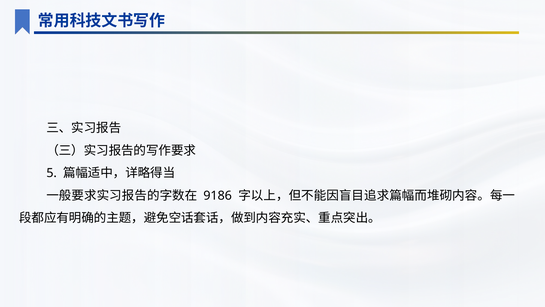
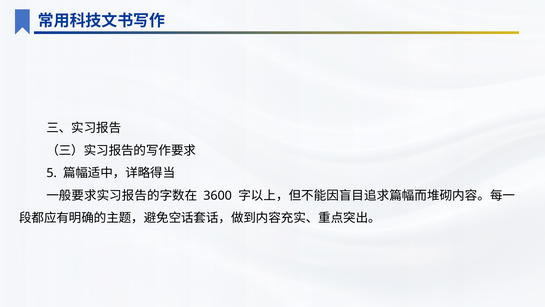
9186: 9186 -> 3600 (218, 195)
